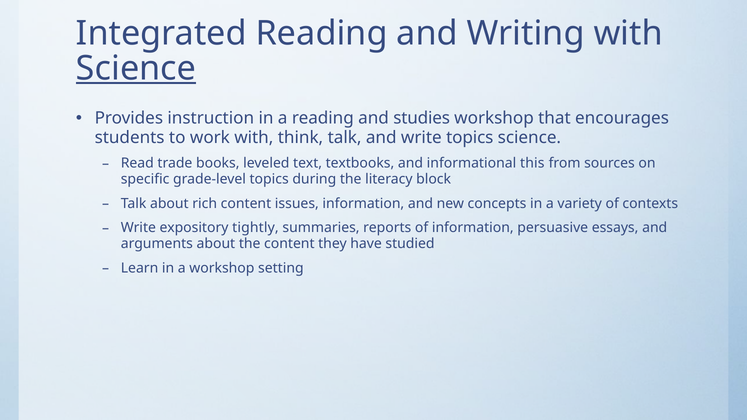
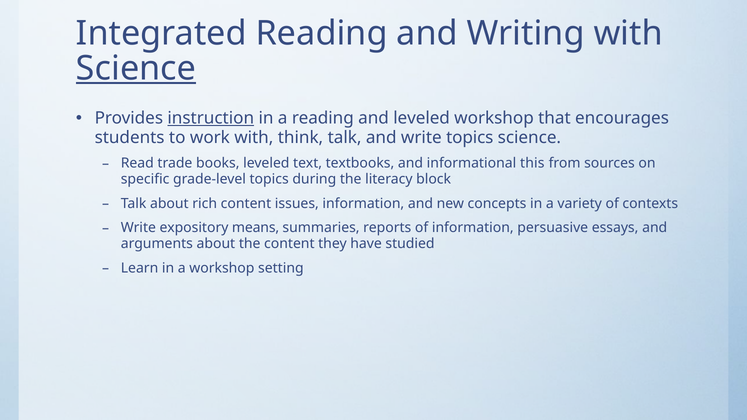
instruction underline: none -> present (211, 118)
and studies: studies -> leveled (422, 118)
tightly: tightly -> means (256, 228)
